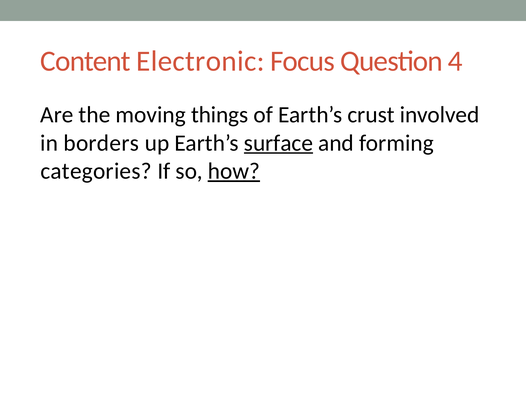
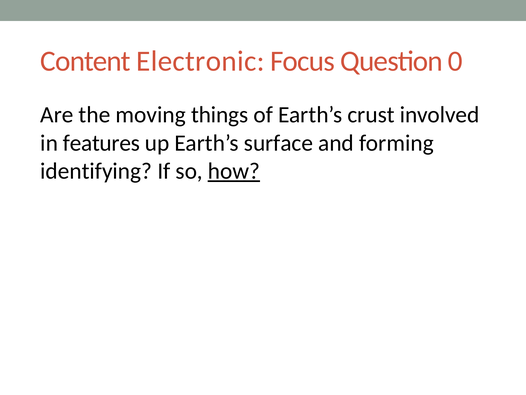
4: 4 -> 0 (455, 61)
borders: borders -> features (101, 143)
surface underline: present -> none (278, 143)
categories: categories -> identifying (96, 171)
